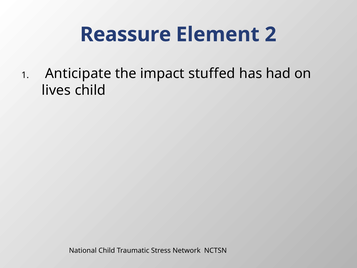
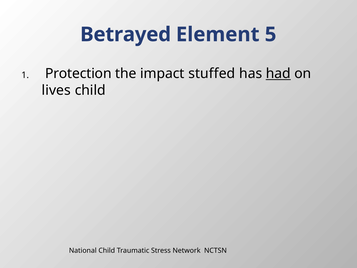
Reassure: Reassure -> Betrayed (126, 34)
2: 2 -> 5 (271, 34)
Anticipate: Anticipate -> Protection (78, 74)
had underline: none -> present (278, 74)
